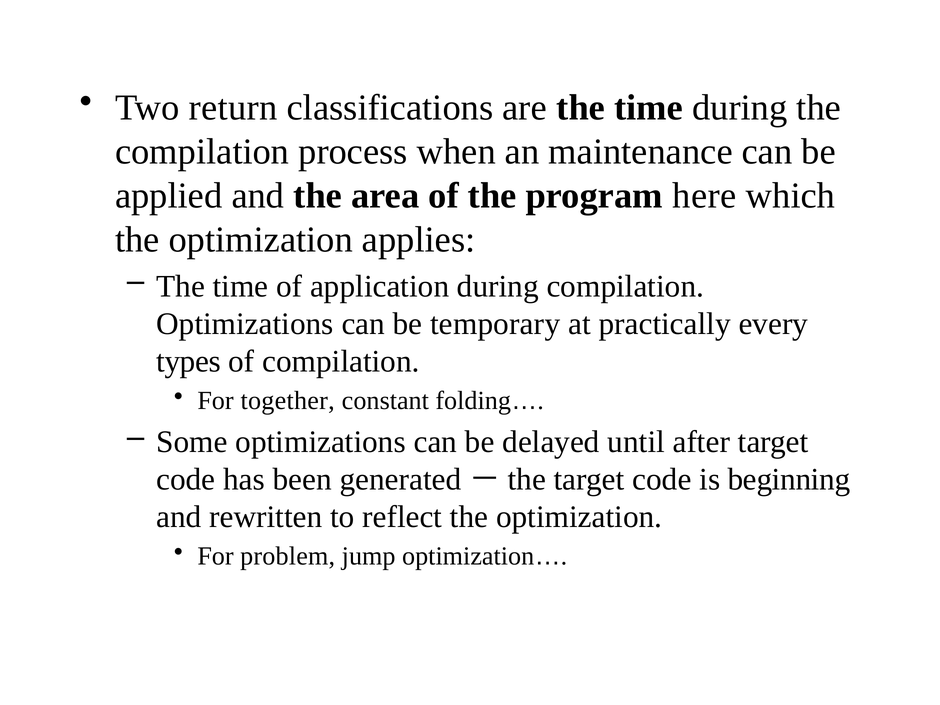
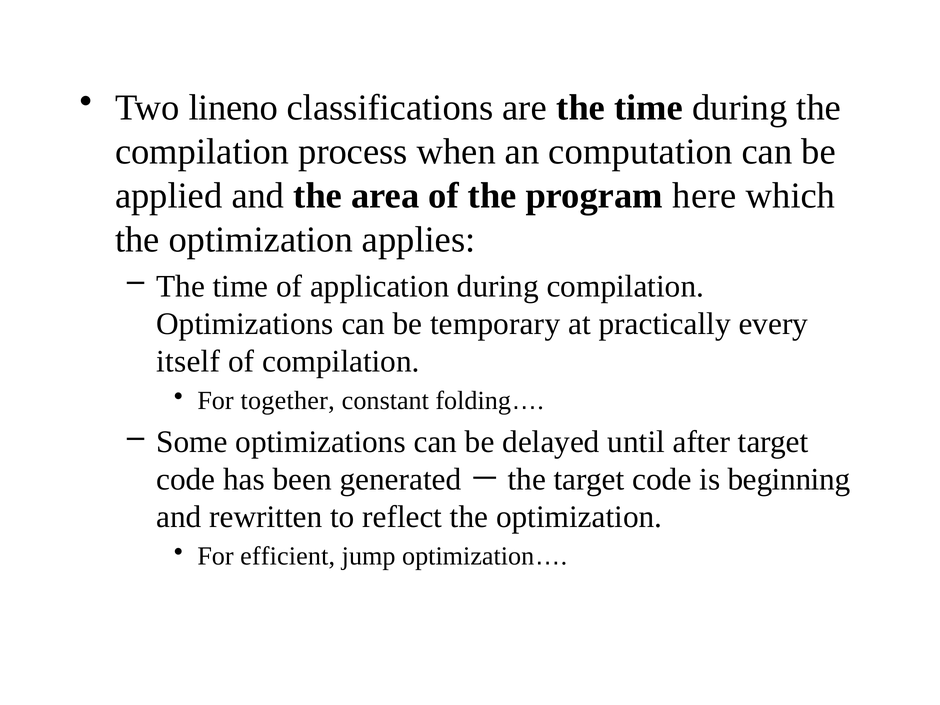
return: return -> lineno (233, 108)
maintenance: maintenance -> computation (640, 152)
types: types -> itself (188, 361)
problem: problem -> efficient (288, 556)
